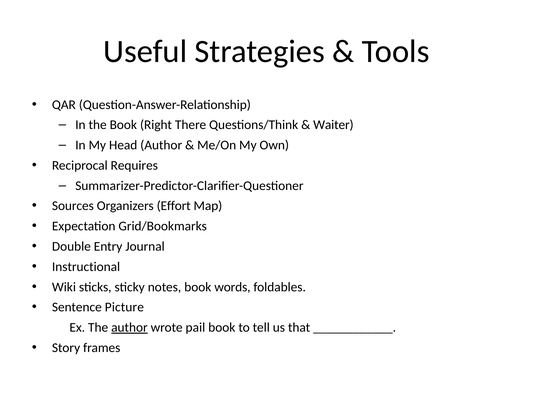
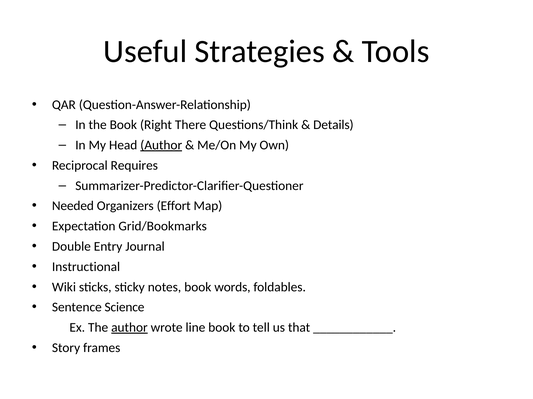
Waiter: Waiter -> Details (333, 125)
Author underline: none -> present (161, 145)
Sources: Sources -> Needed (73, 206)
Picture: Picture -> Science (124, 308)
pail: pail -> line (195, 328)
